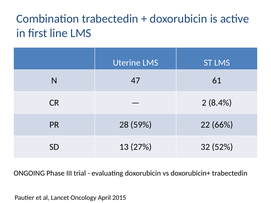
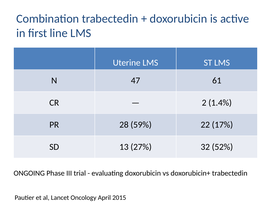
8.4%: 8.4% -> 1.4% (220, 103)
66%: 66% -> 17% (222, 125)
